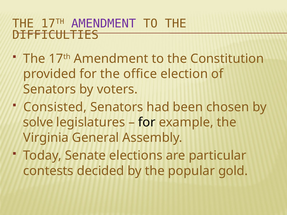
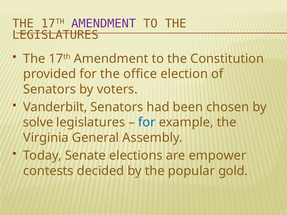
DIFFICULTIES: DIFFICULTIES -> LEGISLATURES (56, 35)
Consisted: Consisted -> Vanderbilt (55, 107)
for colour: black -> blue (147, 123)
particular: particular -> empower (217, 156)
